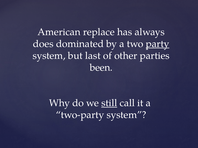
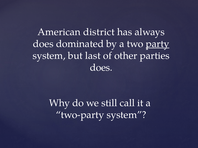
replace: replace -> district (99, 32)
been: been -> does (101, 68)
still underline: present -> none (109, 103)
